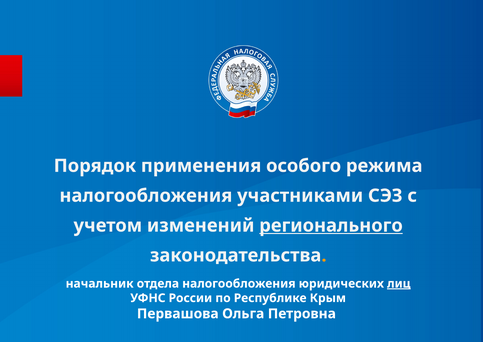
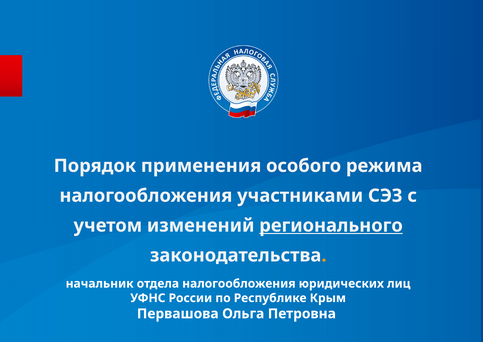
лиц underline: present -> none (399, 283)
